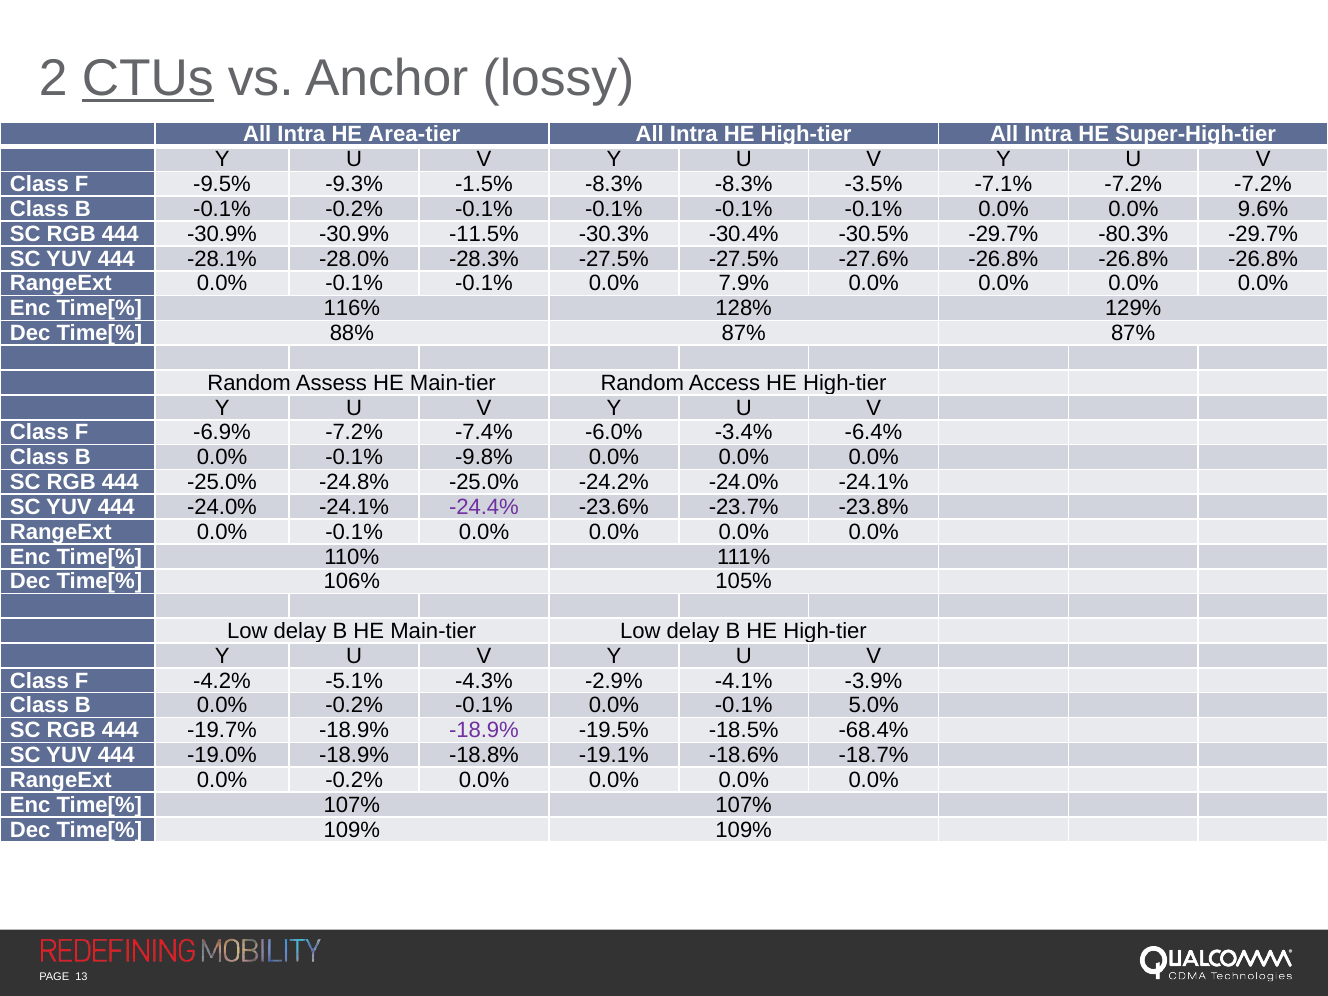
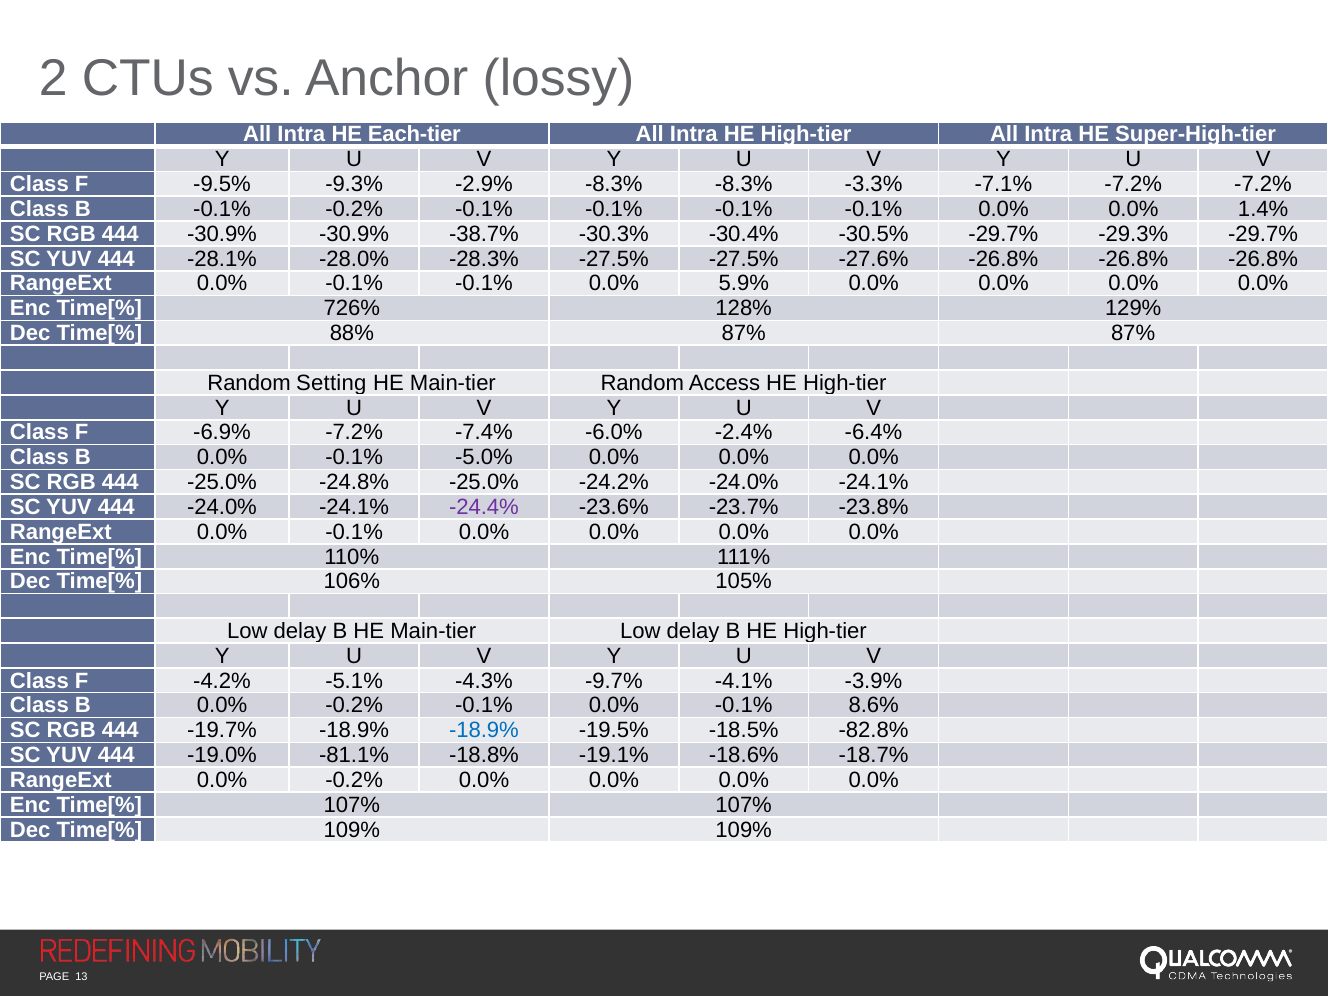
CTUs underline: present -> none (148, 78)
Area-tier: Area-tier -> Each-tier (414, 135)
-1.5%: -1.5% -> -2.9% (484, 184)
-3.5%: -3.5% -> -3.3% (874, 184)
9.6%: 9.6% -> 1.4% (1263, 209)
-11.5%: -11.5% -> -38.7% (484, 234)
-80.3%: -80.3% -> -29.3% (1133, 234)
7.9%: 7.9% -> 5.9% (744, 284)
116%: 116% -> 726% (352, 308)
Assess: Assess -> Setting (331, 383)
-3.4%: -3.4% -> -2.4% (744, 433)
-9.8%: -9.8% -> -5.0% (484, 457)
-2.9%: -2.9% -> -9.7% (614, 681)
5.0%: 5.0% -> 8.6% (874, 706)
-18.9% colour: purple -> blue (484, 730)
-68.4%: -68.4% -> -82.8% (874, 730)
-19.0% -18.9%: -18.9% -> -81.1% (354, 755)
